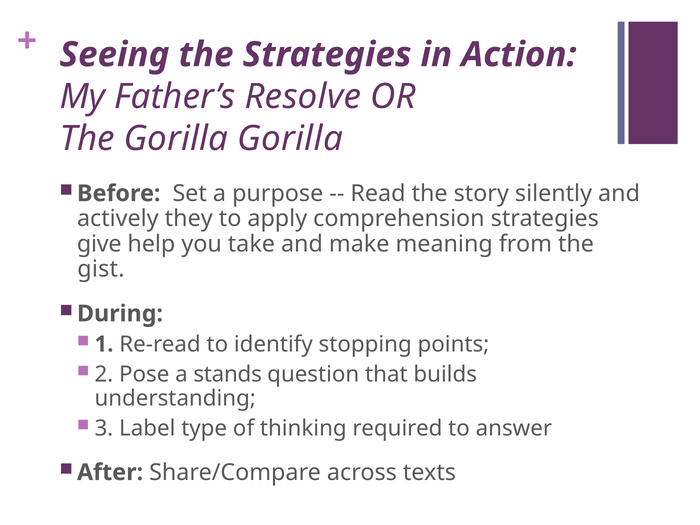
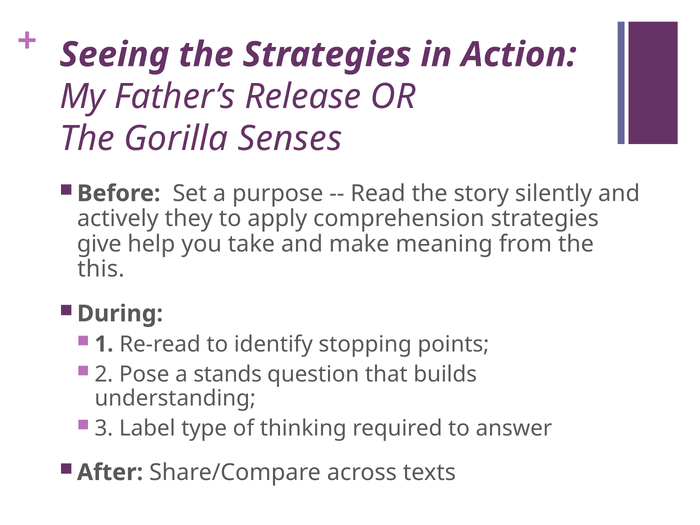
Resolve: Resolve -> Release (303, 97)
Gorilla Gorilla: Gorilla -> Senses (290, 139)
gist: gist -> this (101, 269)
